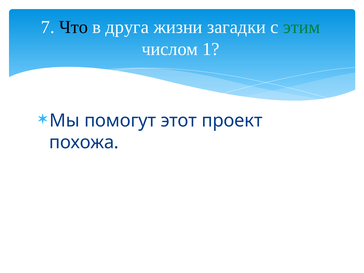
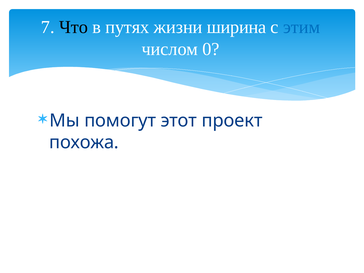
друга: друга -> путях (127, 27)
загадки: загадки -> ширина (237, 27)
этим colour: green -> blue (302, 27)
1: 1 -> 0 (211, 49)
